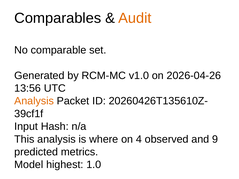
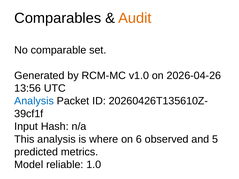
Analysis colour: orange -> blue (34, 101)
4: 4 -> 6 (139, 139)
9: 9 -> 5 (215, 139)
highest: highest -> reliable (65, 165)
